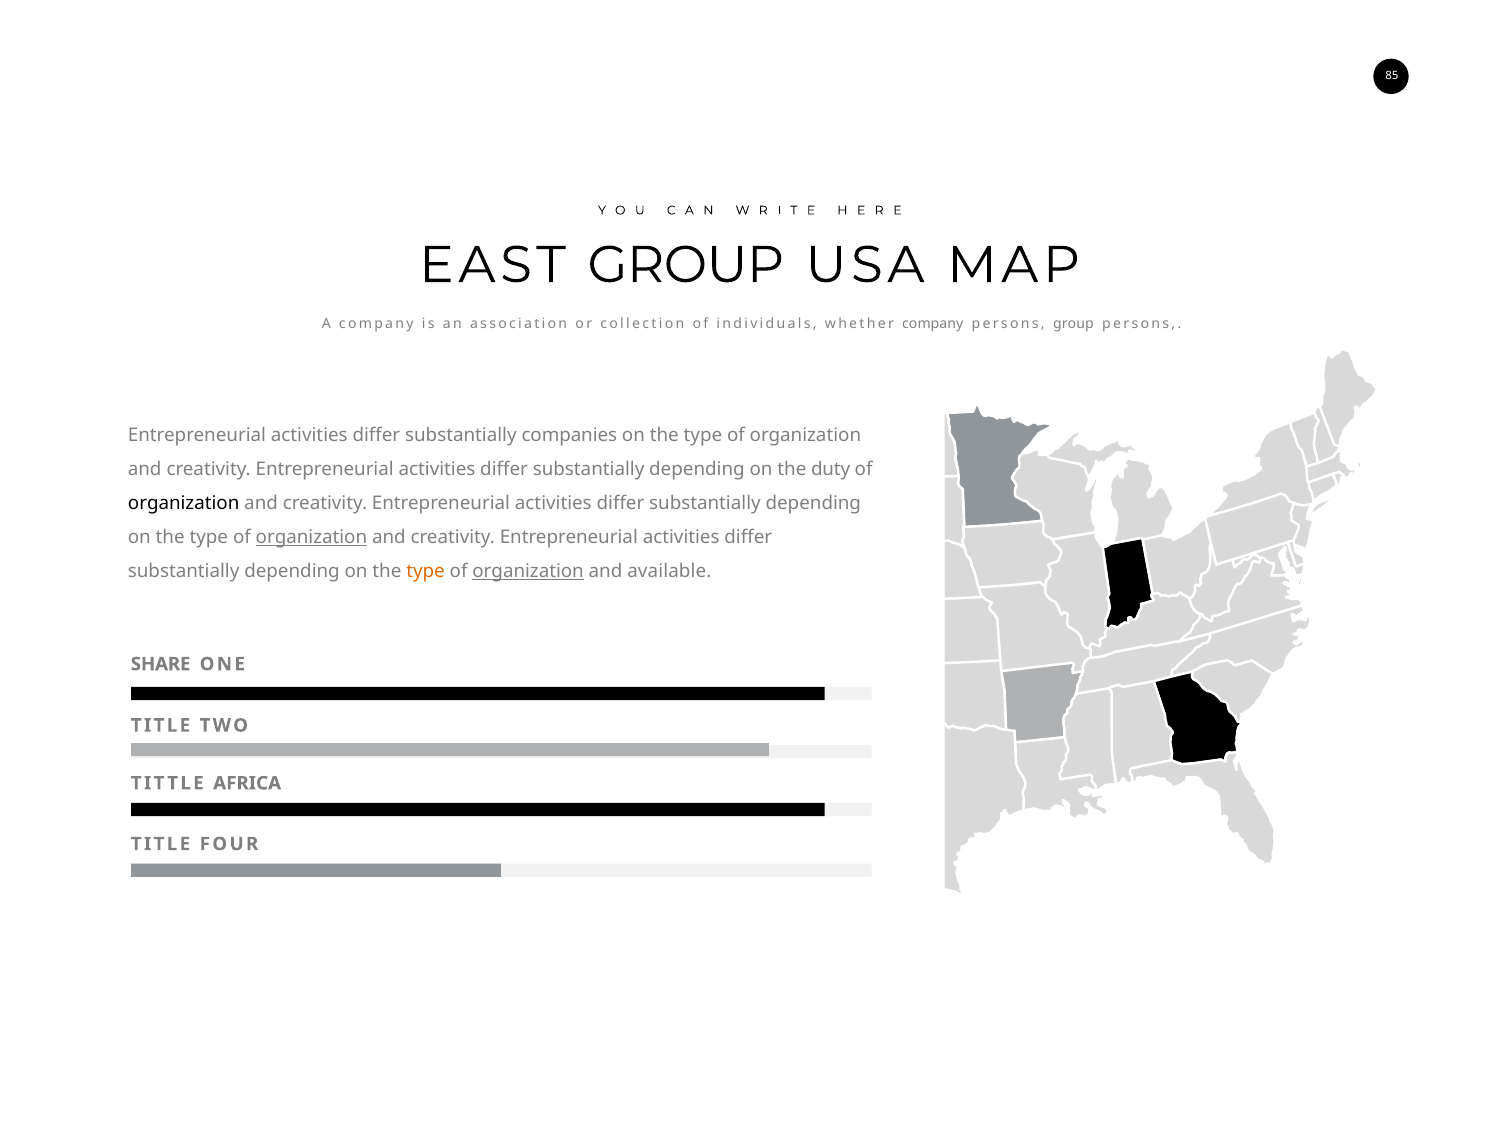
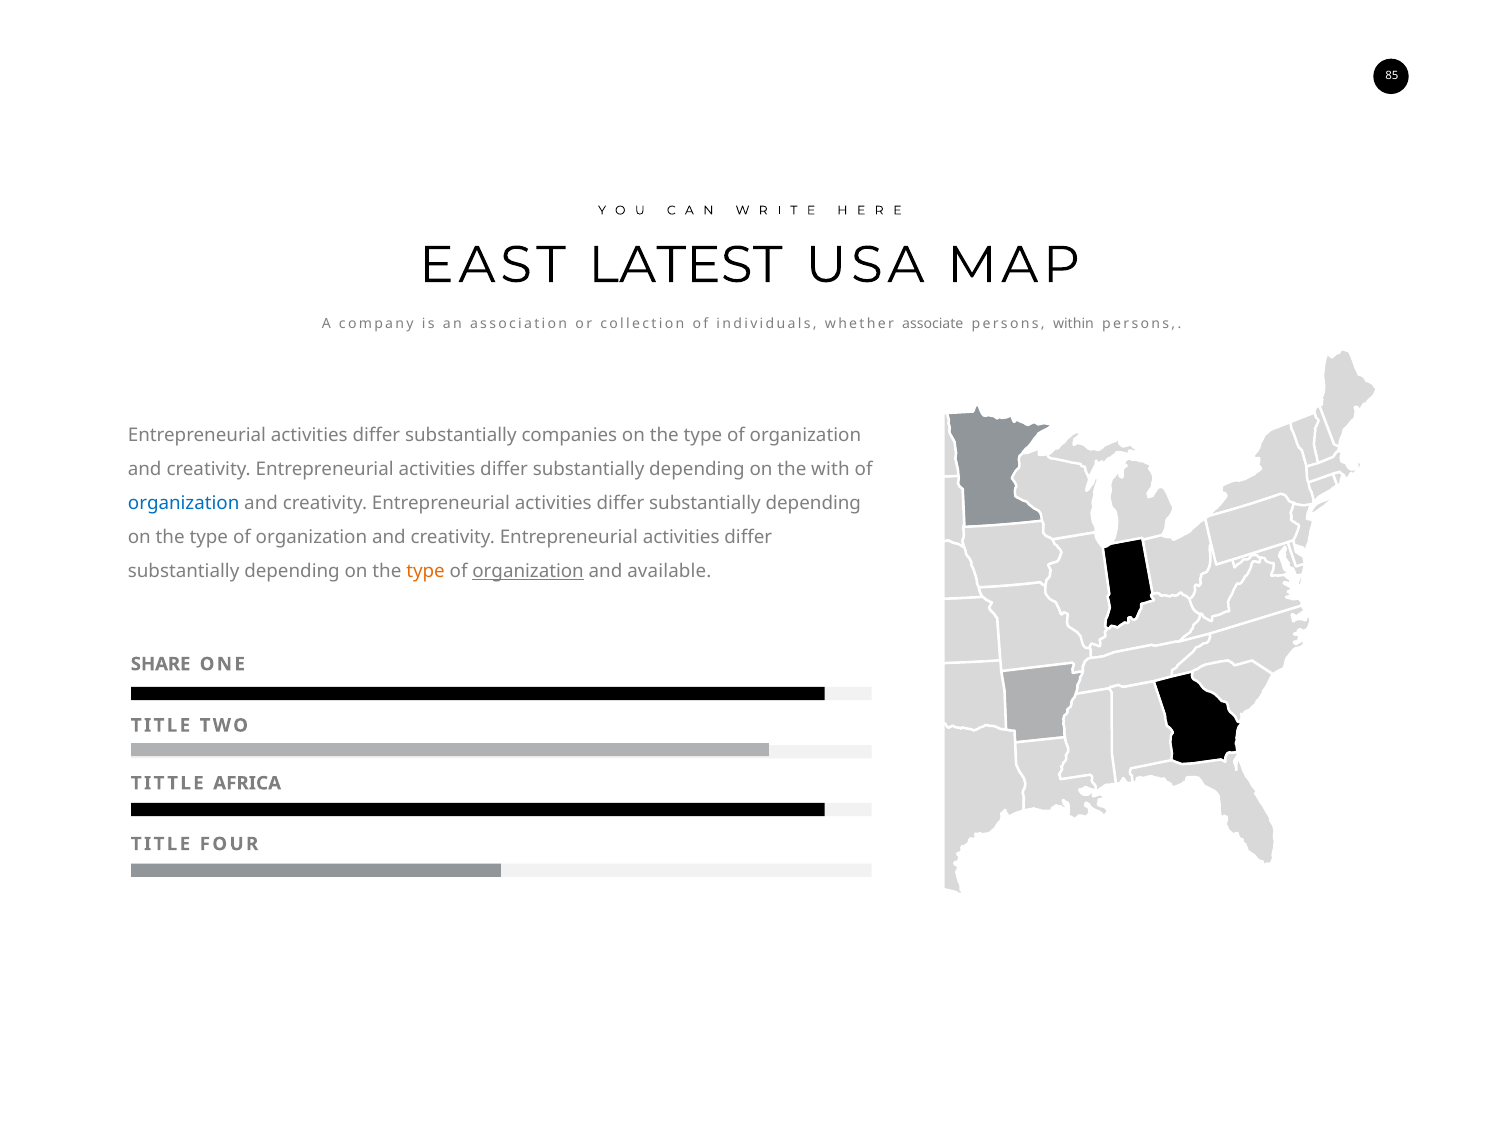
EAST GROUP: GROUP -> LATEST (685, 265)
whether company: company -> associate (933, 324)
persons group: group -> within (1073, 324)
duty: duty -> with (830, 470)
organization colour: black -> blue (184, 503)
organization underline: present -> none (311, 537)
